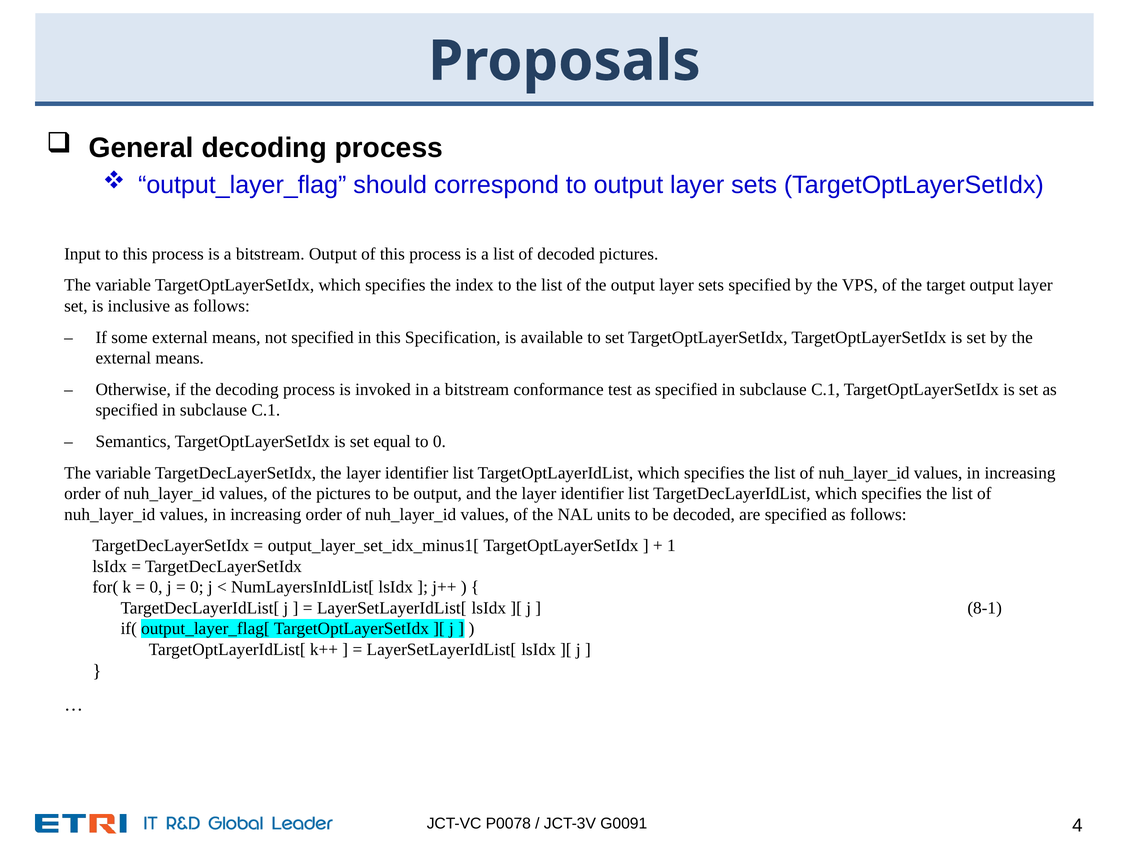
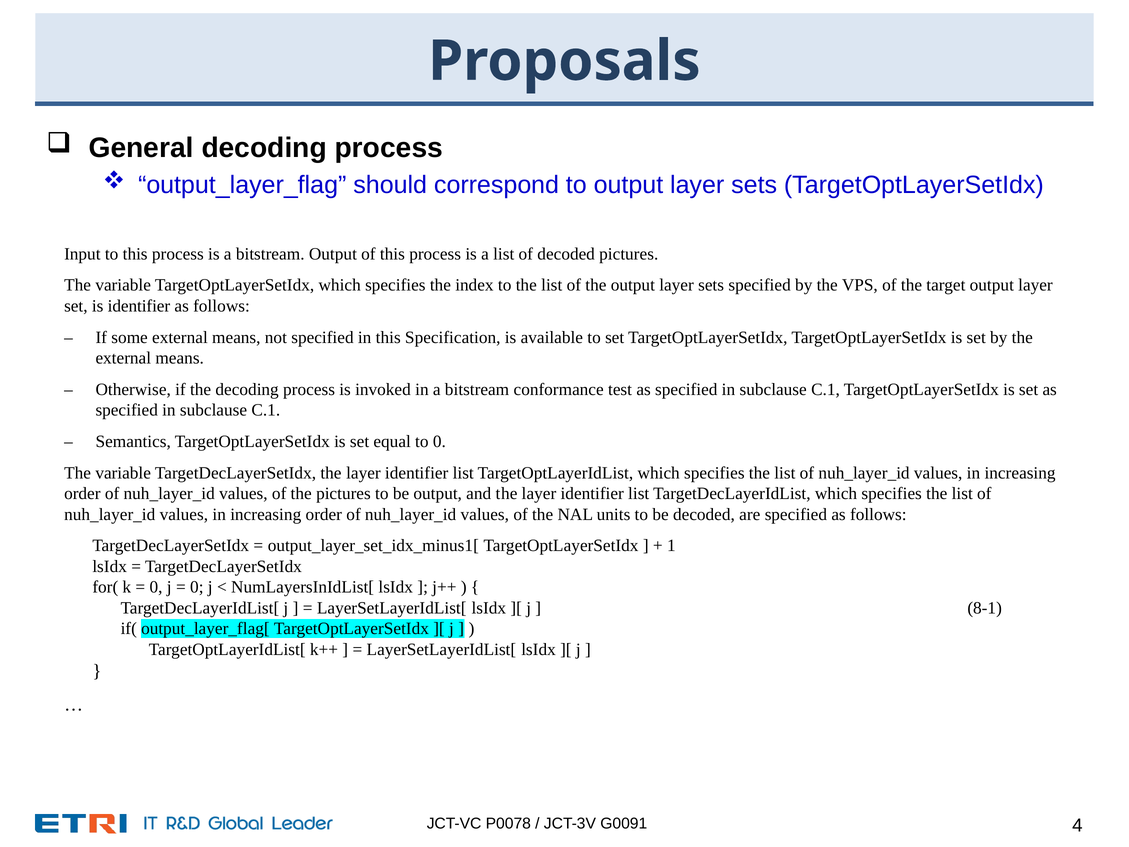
is inclusive: inclusive -> identifier (139, 306)
